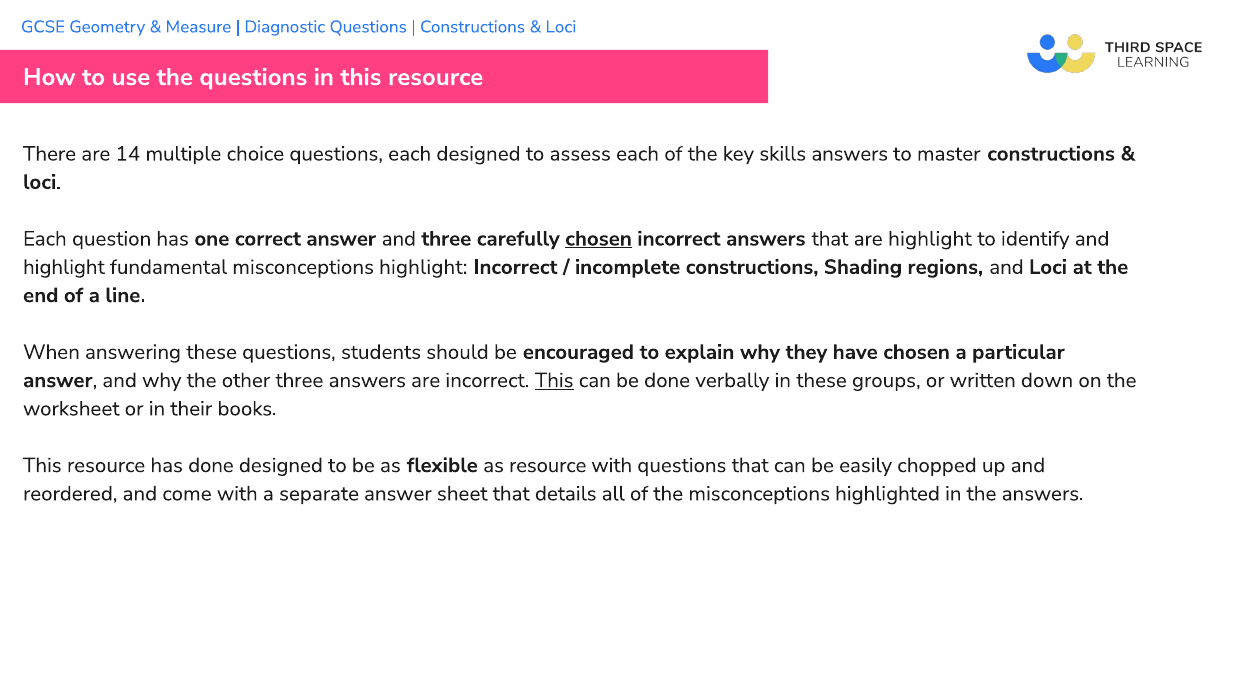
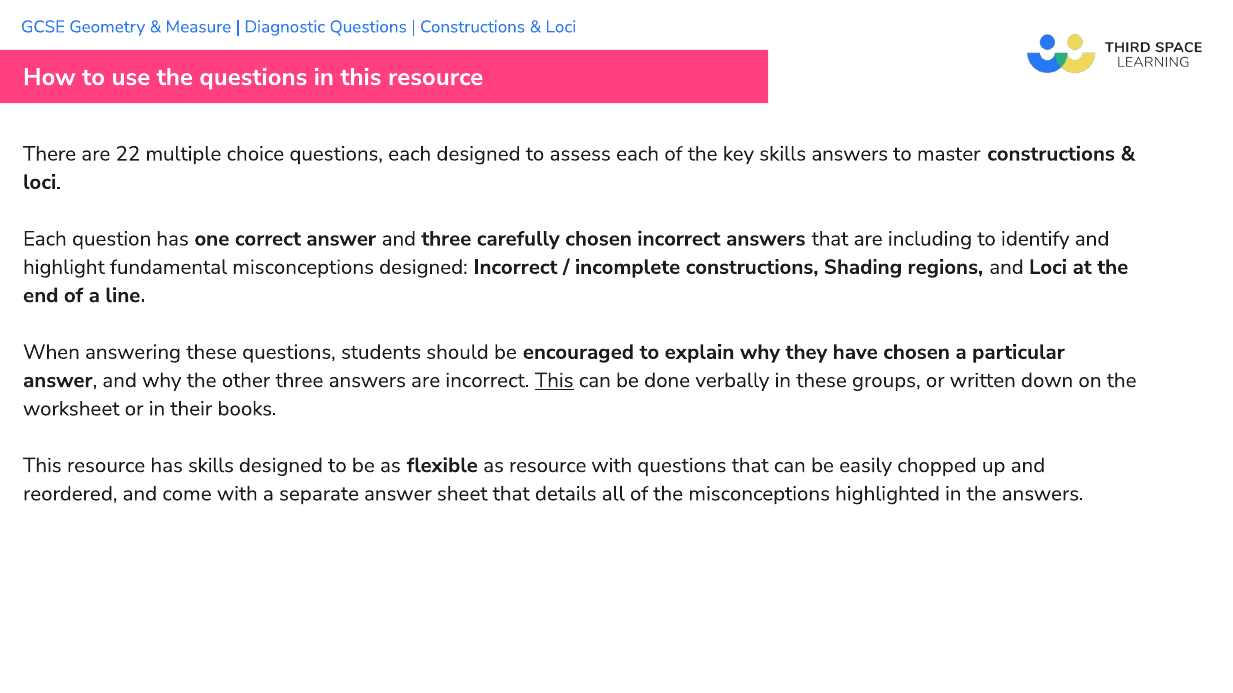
14: 14 -> 22 (128, 154)
chosen underline: present -> none (599, 239)
are highlight: highlight -> including (930, 239)
misconceptions highlight: highlight -> designed (423, 267)
has done: done -> skills (211, 466)
